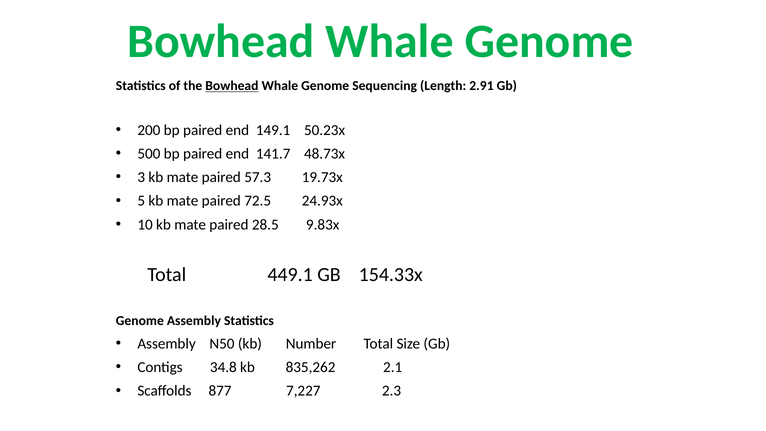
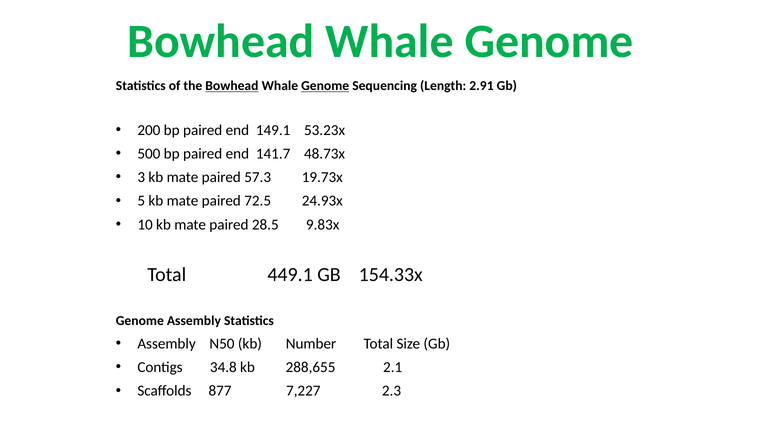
Genome underline: none -> present (325, 86)
50.23x: 50.23x -> 53.23x (325, 130)
835,262: 835,262 -> 288,655 (311, 367)
